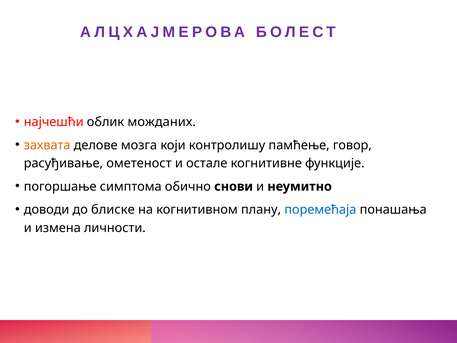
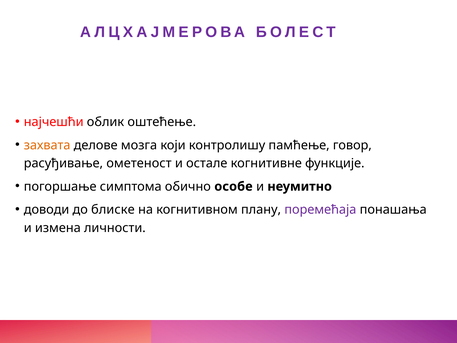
можданих: можданих -> оштећење (162, 122)
снови: снови -> особе (233, 186)
поремећаја colour: blue -> purple (320, 209)
